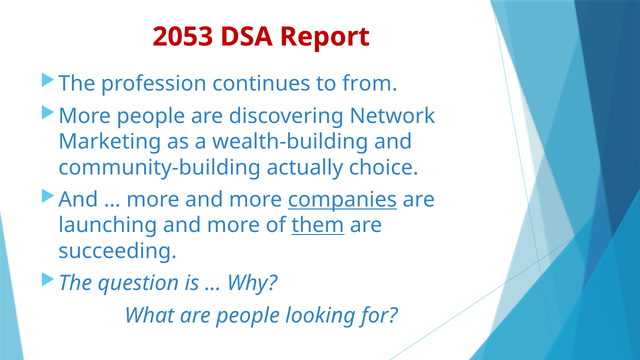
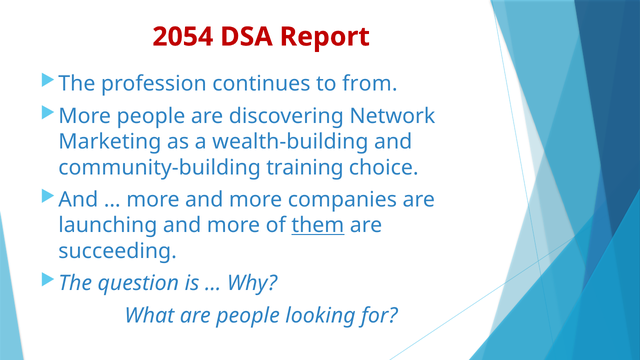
2053: 2053 -> 2054 (183, 37)
actually: actually -> training (305, 167)
companies underline: present -> none (342, 200)
